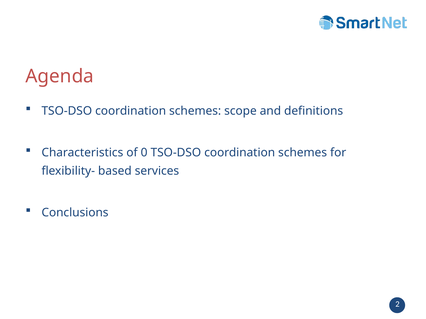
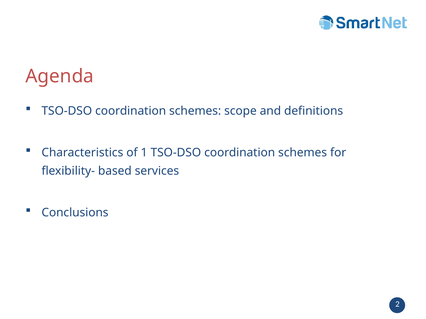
0: 0 -> 1 (144, 153)
